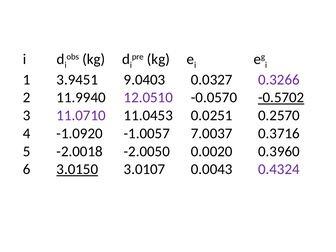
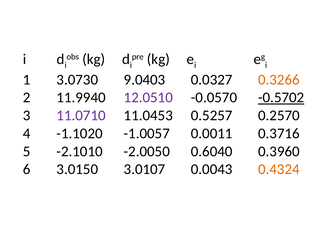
3.9451: 3.9451 -> 3.0730 (77, 80)
0.3266 colour: purple -> orange (279, 80)
0.0251: 0.0251 -> 0.5257 (212, 115)
-1.0920: -1.0920 -> -1.1020 (80, 133)
7.0037: 7.0037 -> 0.0011 (212, 133)
-2.0018: -2.0018 -> -2.1010 (80, 151)
0.0020: 0.0020 -> 0.6040 (212, 151)
3.0150 underline: present -> none (77, 169)
0.4324 colour: purple -> orange (279, 169)
